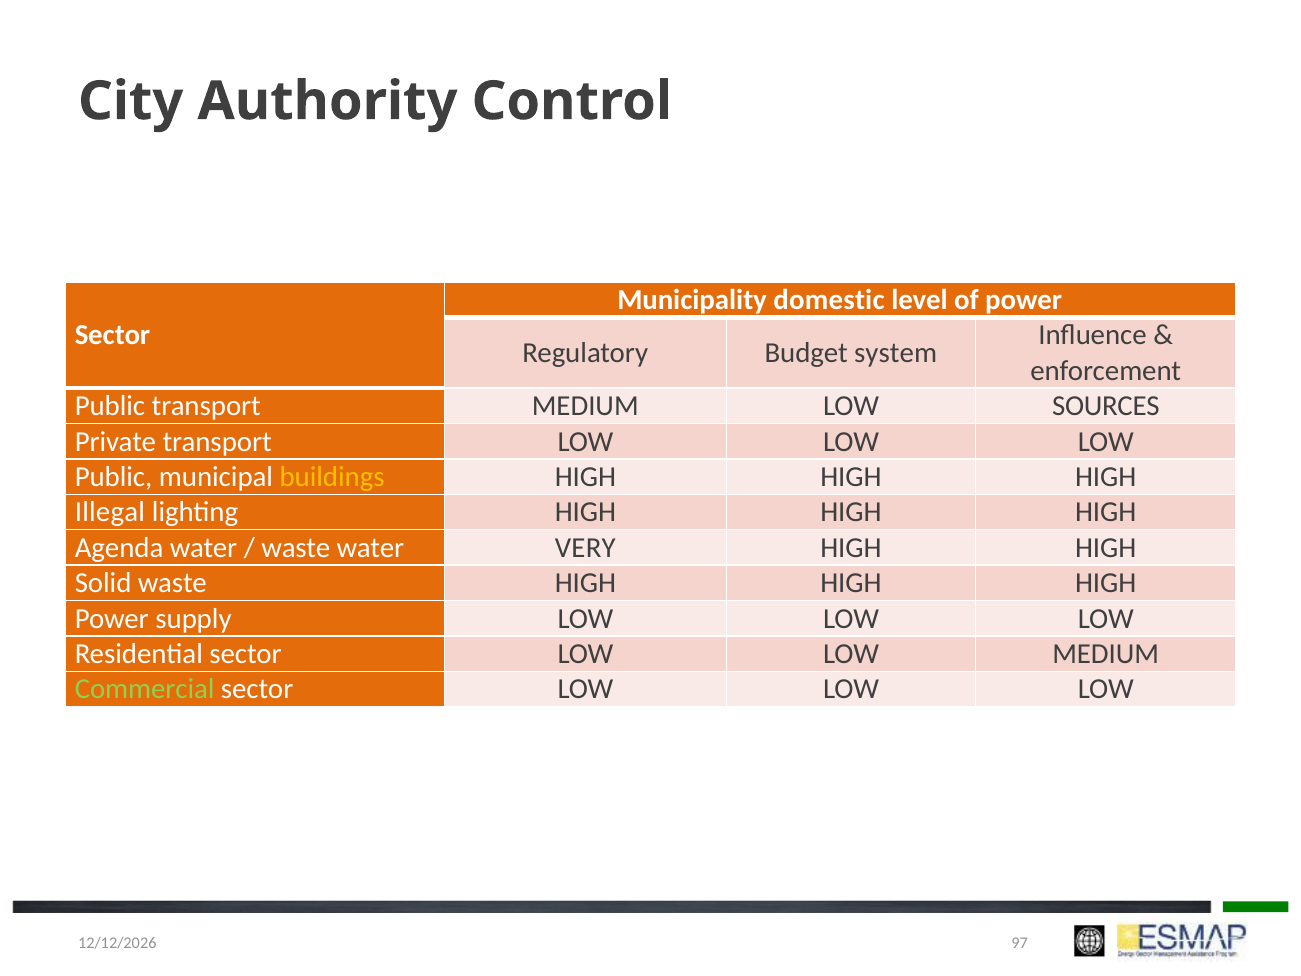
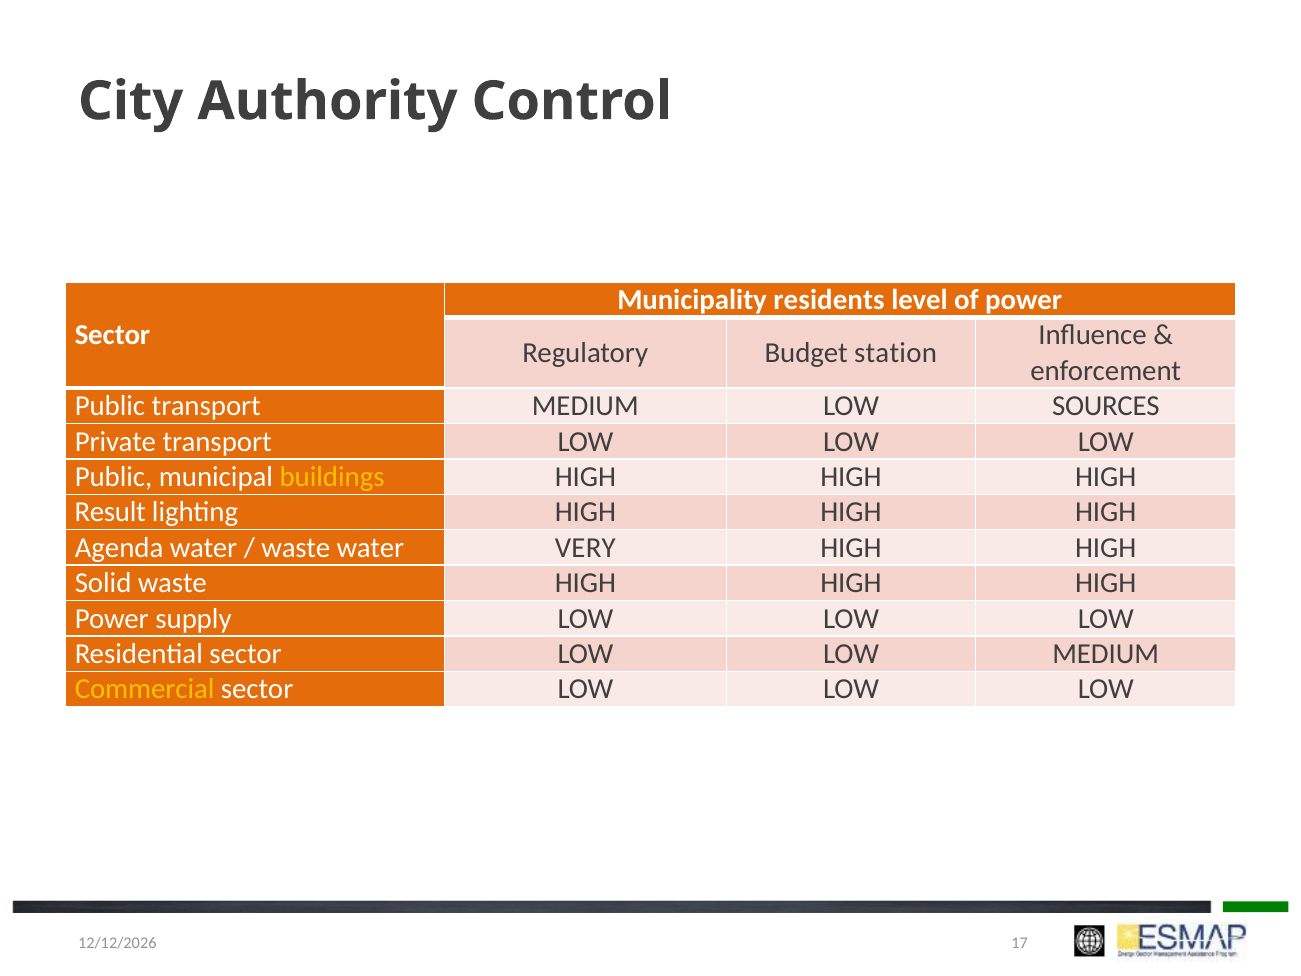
domestic: domestic -> residents (829, 300)
system: system -> station (895, 353)
Illegal: Illegal -> Result (110, 512)
Commercial colour: light green -> yellow (145, 689)
97: 97 -> 17 (1020, 943)
